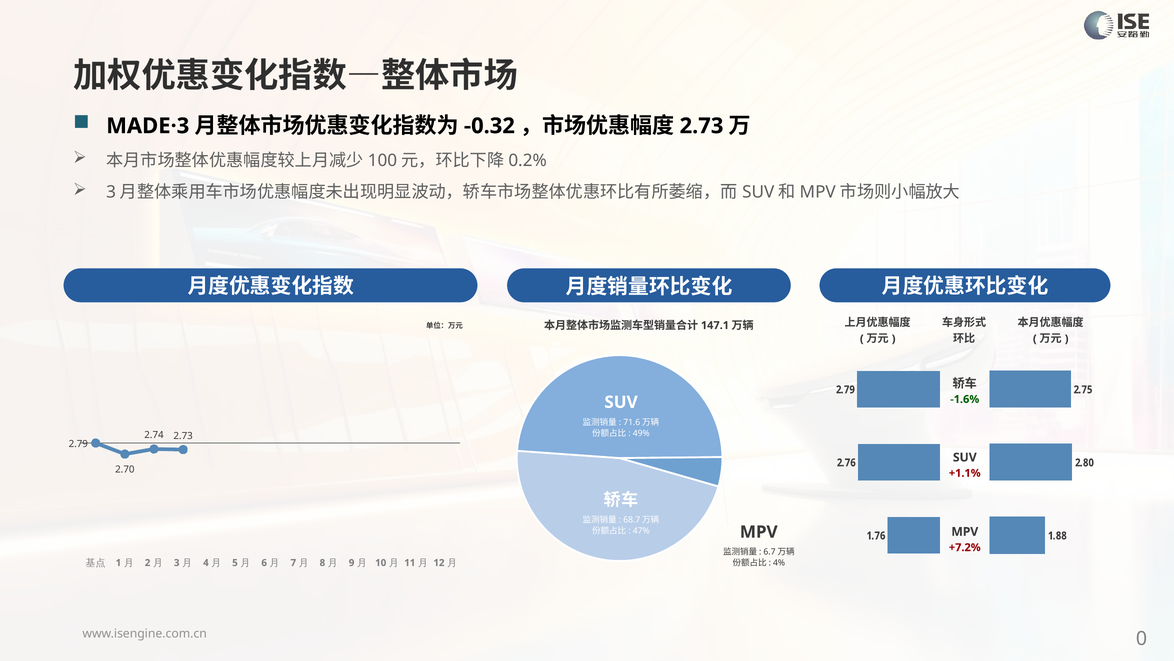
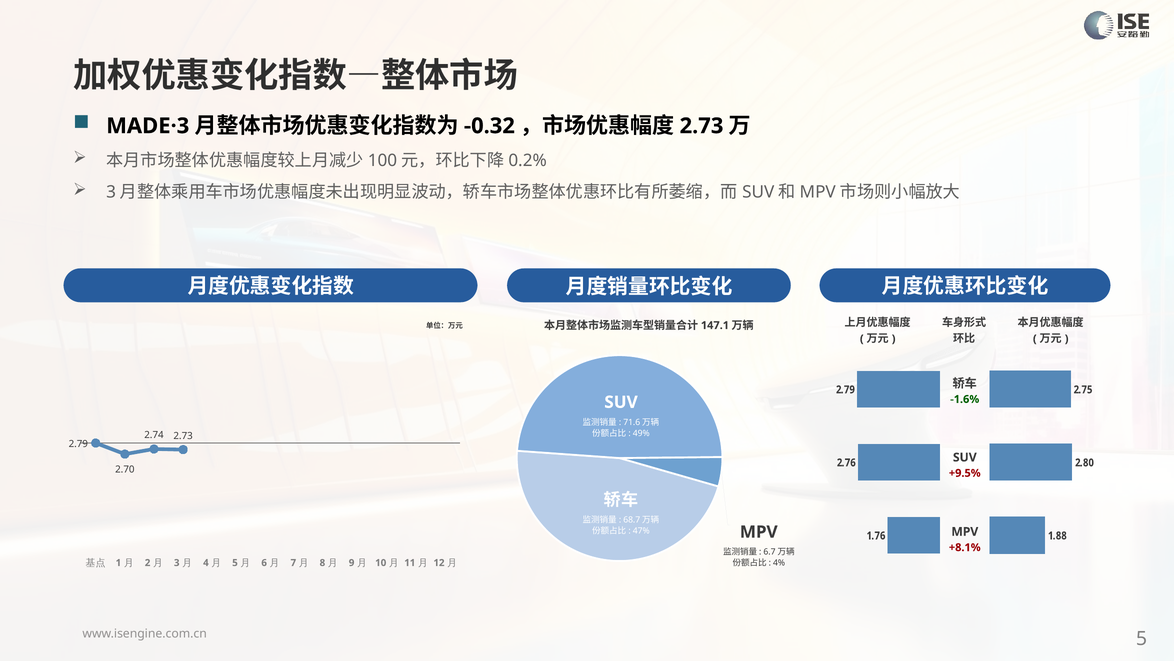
+1.1%: +1.1% -> +9.5% (965, 473)
+7.2%: +7.2% -> +8.1% (965, 547)
0: 0 -> 5 (1141, 638)
